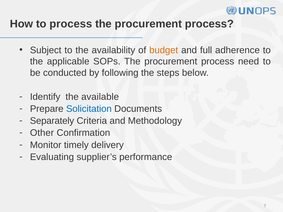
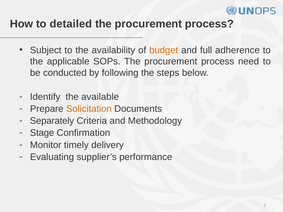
to process: process -> detailed (71, 24)
Solicitation colour: blue -> orange (89, 109)
Other: Other -> Stage (42, 133)
